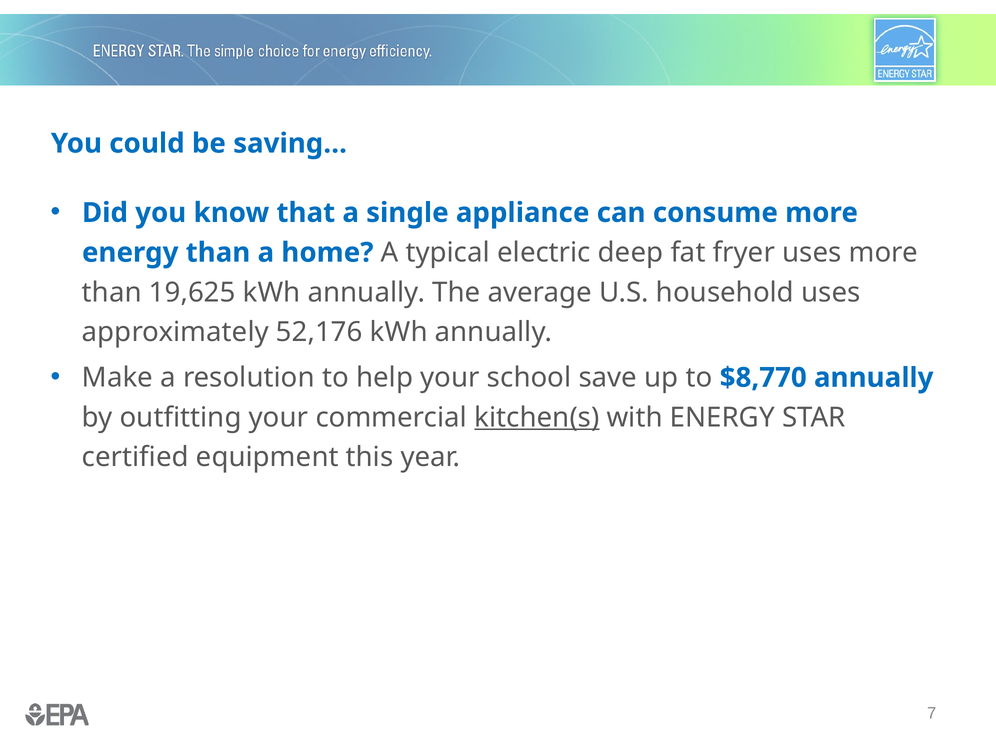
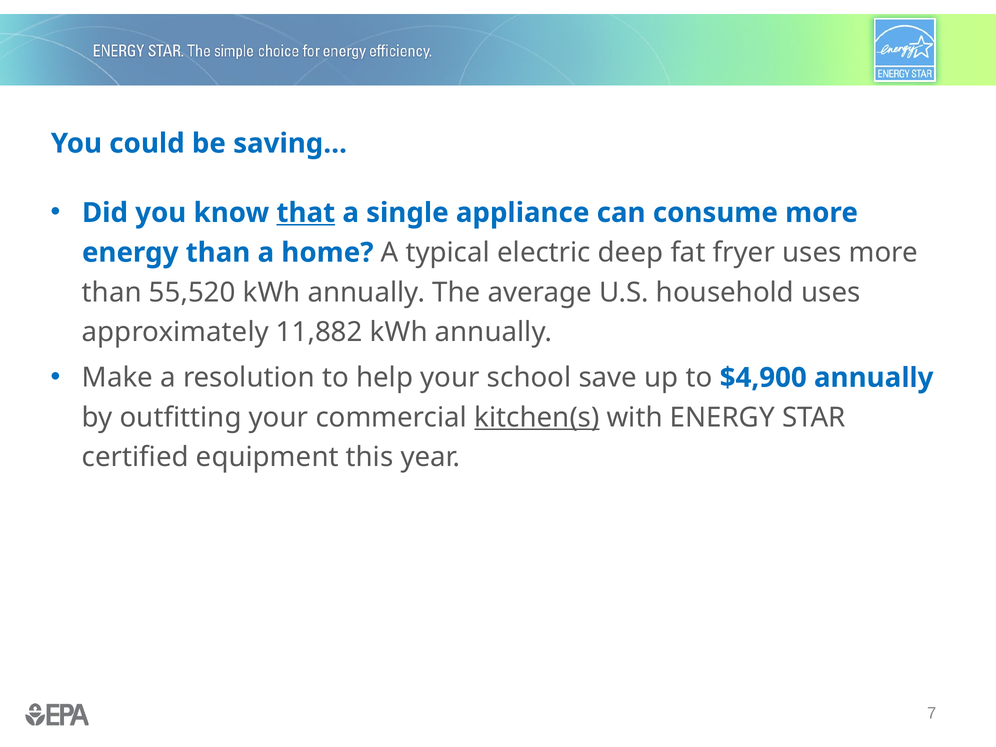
that underline: none -> present (306, 213)
19,625: 19,625 -> 55,520 (192, 292)
52,176: 52,176 -> 11,882 (319, 332)
$8,770: $8,770 -> $4,900 (763, 378)
